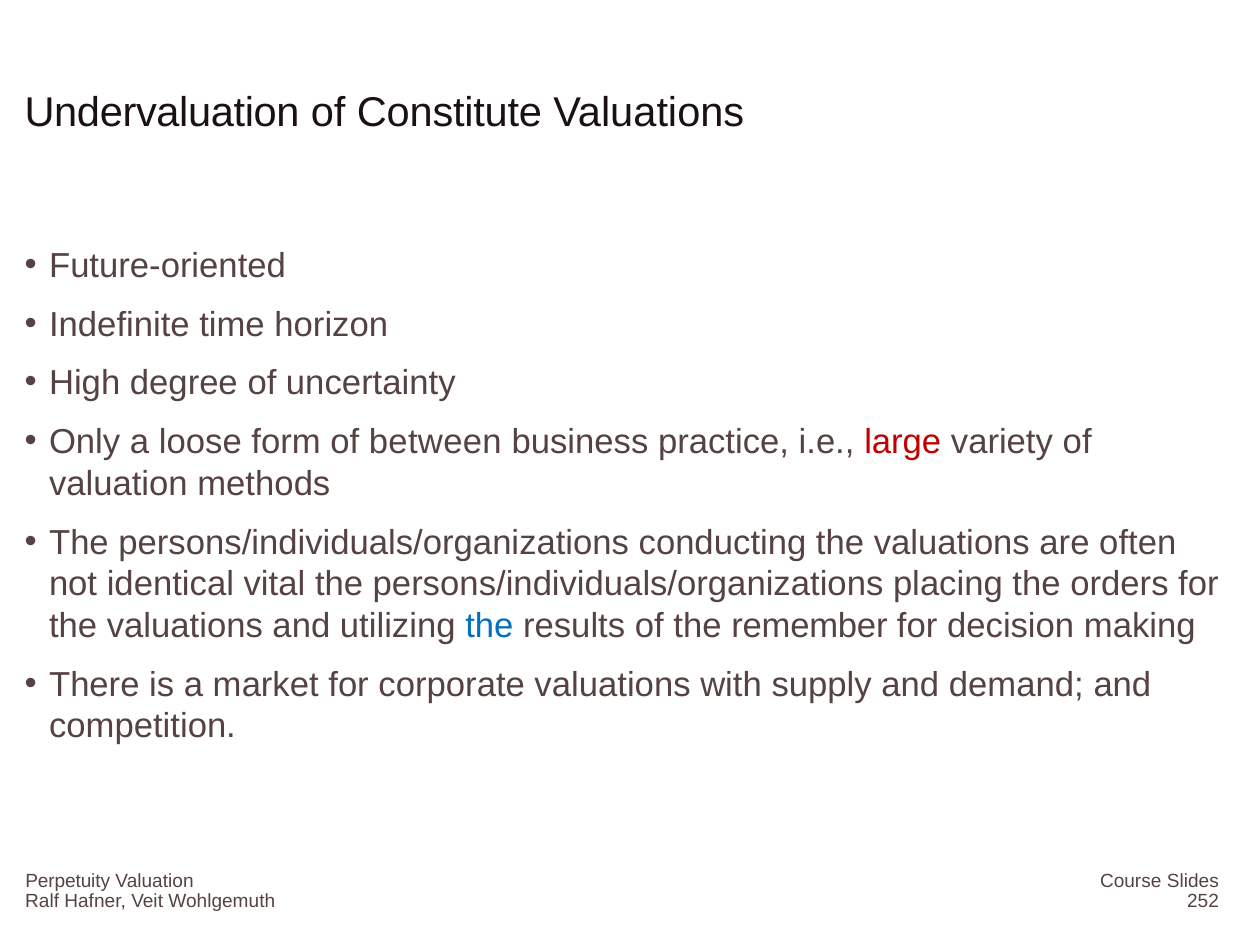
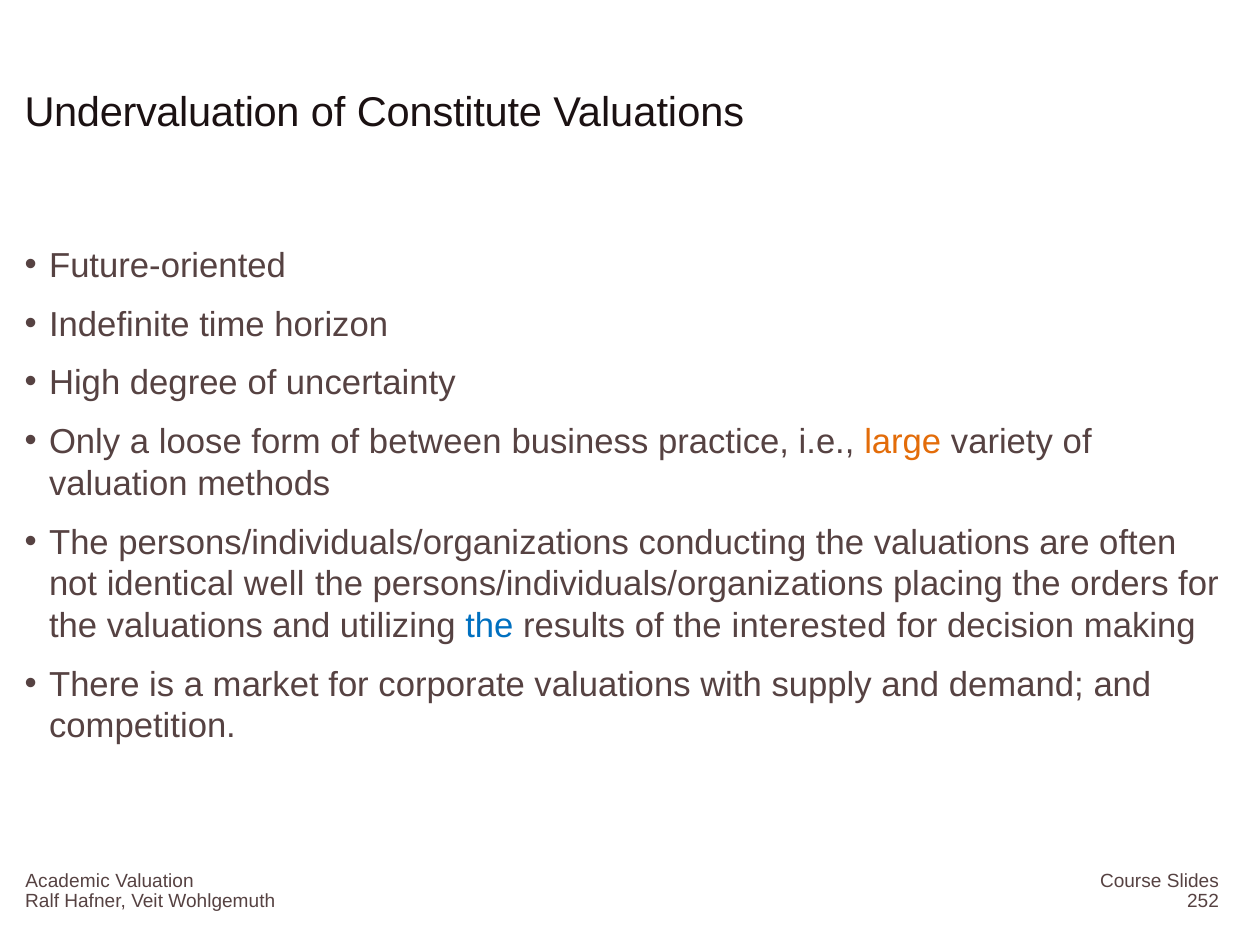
large colour: red -> orange (903, 442)
vital: vital -> well (274, 585)
remember: remember -> interested (809, 626)
Perpetuity: Perpetuity -> Academic (68, 881)
